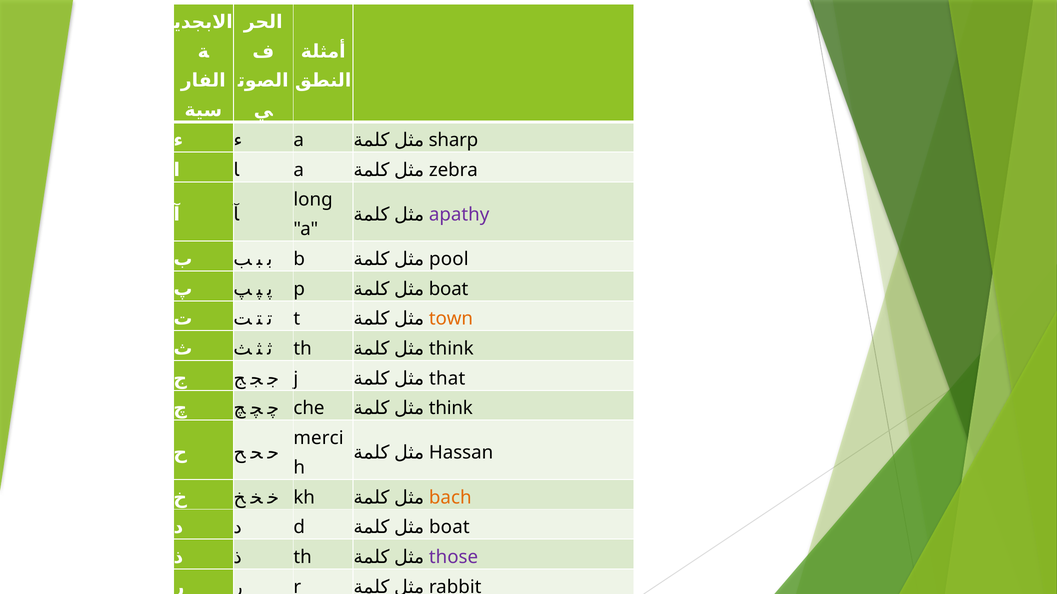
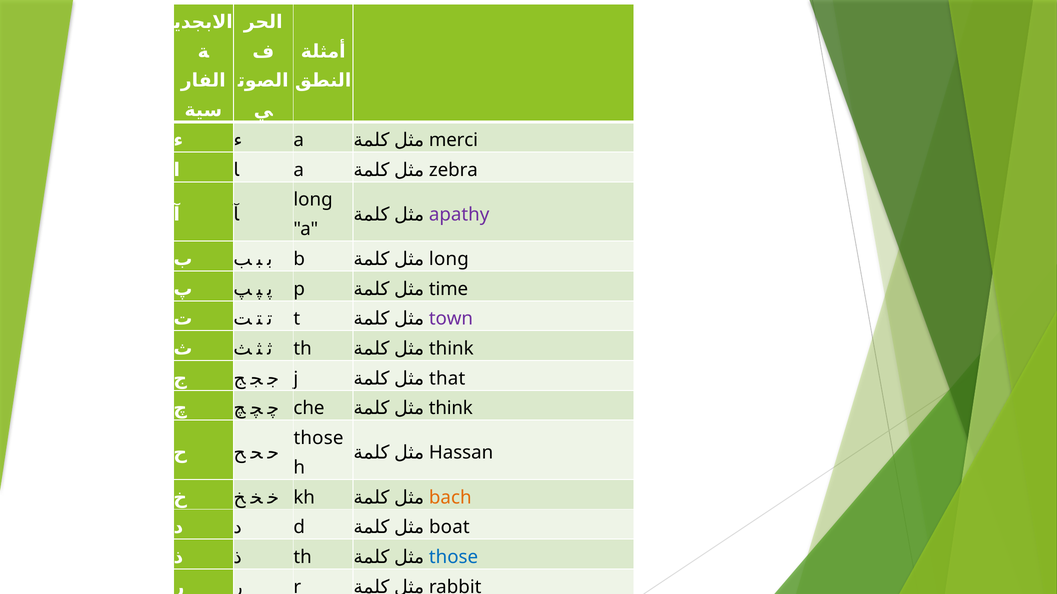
sharp: sharp -> merci (453, 140)
pool: pool -> long (449, 259)
boat: boat -> time (449, 289)
town colour: orange -> purple (451, 319)
merci: merci -> those (319, 438)
those colour: purple -> blue (454, 558)
